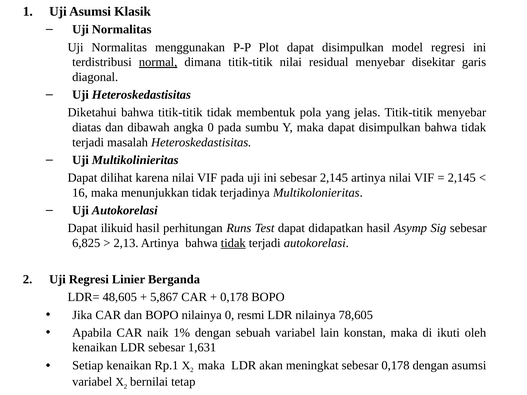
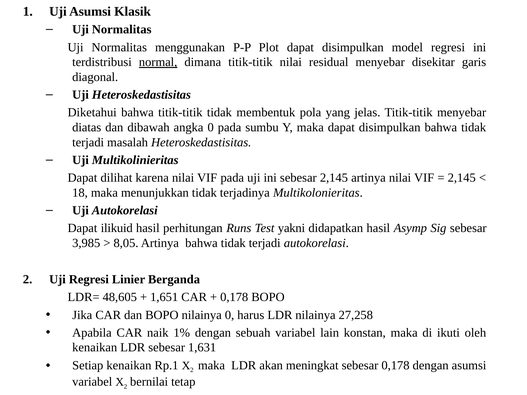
16: 16 -> 18 (80, 193)
Test dapat: dapat -> yakni (291, 228)
6,825: 6,825 -> 3,985 (86, 243)
2,13: 2,13 -> 8,05 (126, 243)
tidak underline: present -> none (233, 243)
5,867: 5,867 -> 1,651 (164, 297)
resmi: resmi -> harus (251, 315)
78,605: 78,605 -> 27,258 (356, 315)
